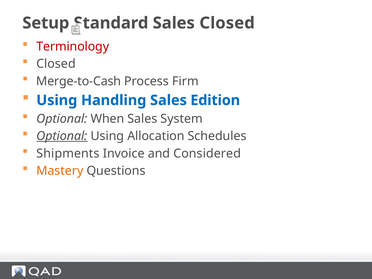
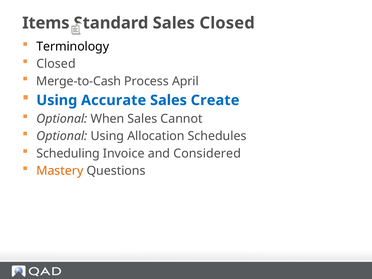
Setup: Setup -> Items (46, 23)
Terminology colour: red -> black (73, 46)
Firm: Firm -> April (185, 81)
Handling: Handling -> Accurate (114, 100)
Edition: Edition -> Create (215, 100)
System: System -> Cannot (182, 119)
Optional underline: present -> none (62, 136)
Shipments: Shipments -> Scheduling (68, 153)
